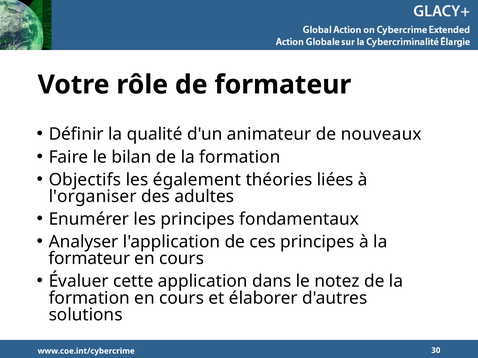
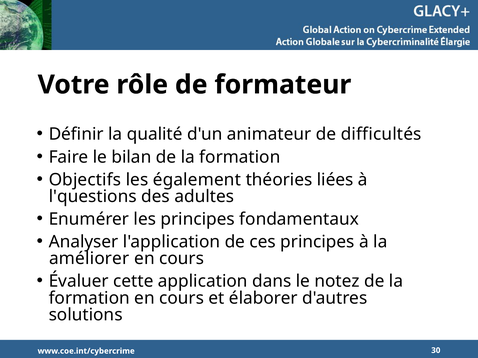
nouveaux: nouveaux -> difficultés (381, 134)
l'organiser: l'organiser -> l'questions (93, 197)
formateur: formateur -> améliorer (89, 259)
